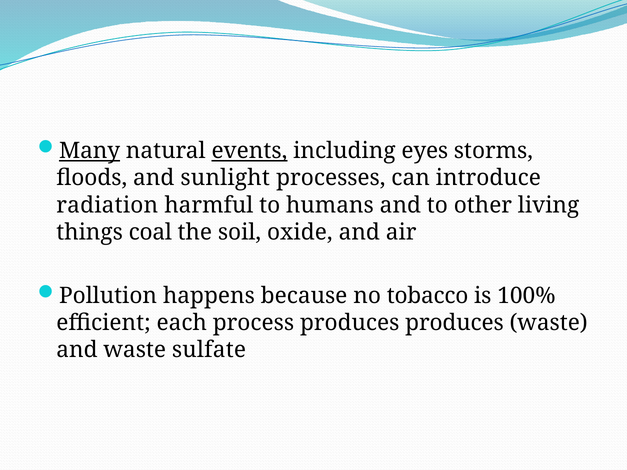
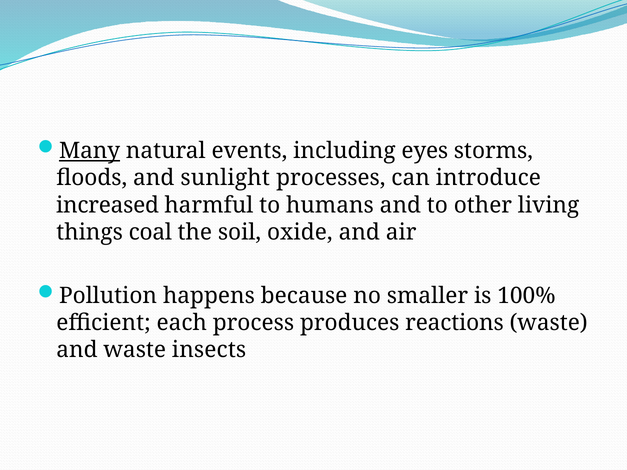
events underline: present -> none (249, 151)
radiation: radiation -> increased (107, 205)
tobacco: tobacco -> smaller (427, 296)
produces produces: produces -> reactions (454, 323)
sulfate: sulfate -> insects (209, 350)
